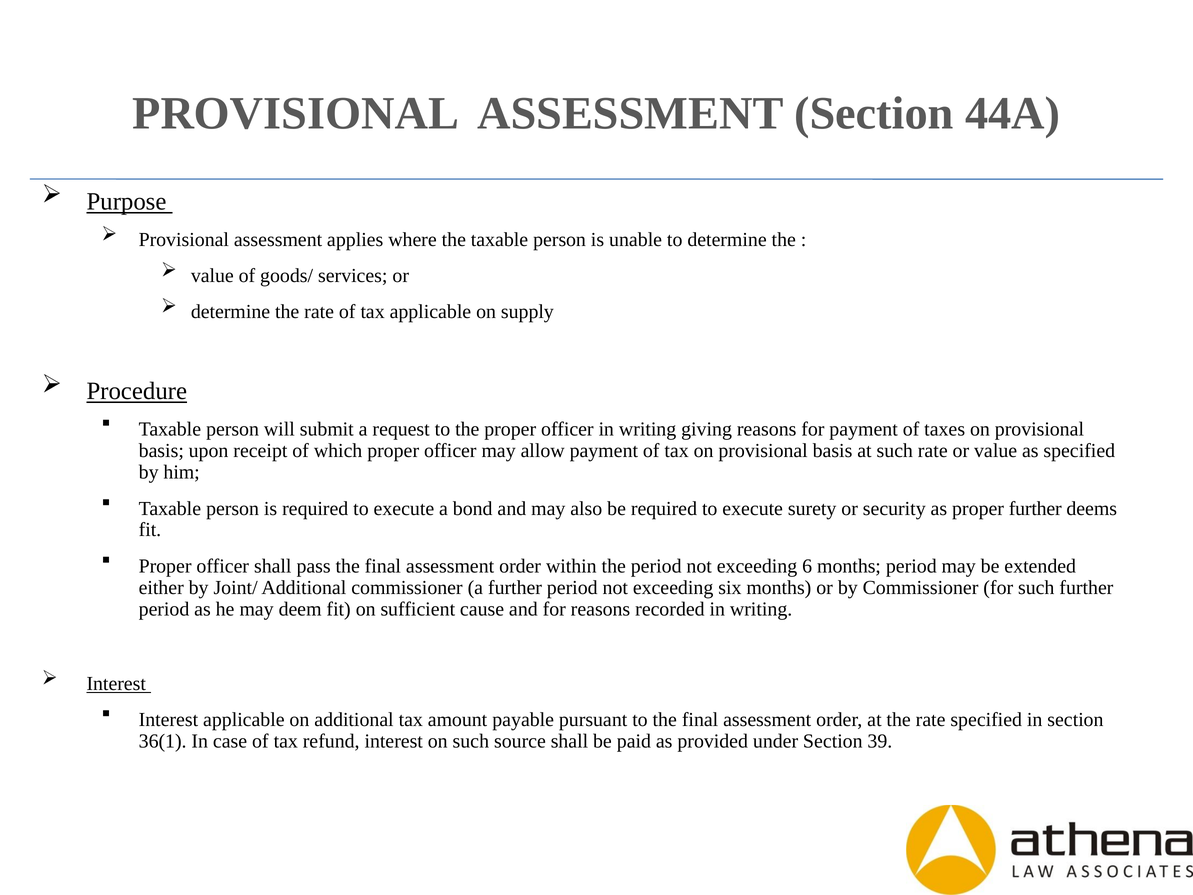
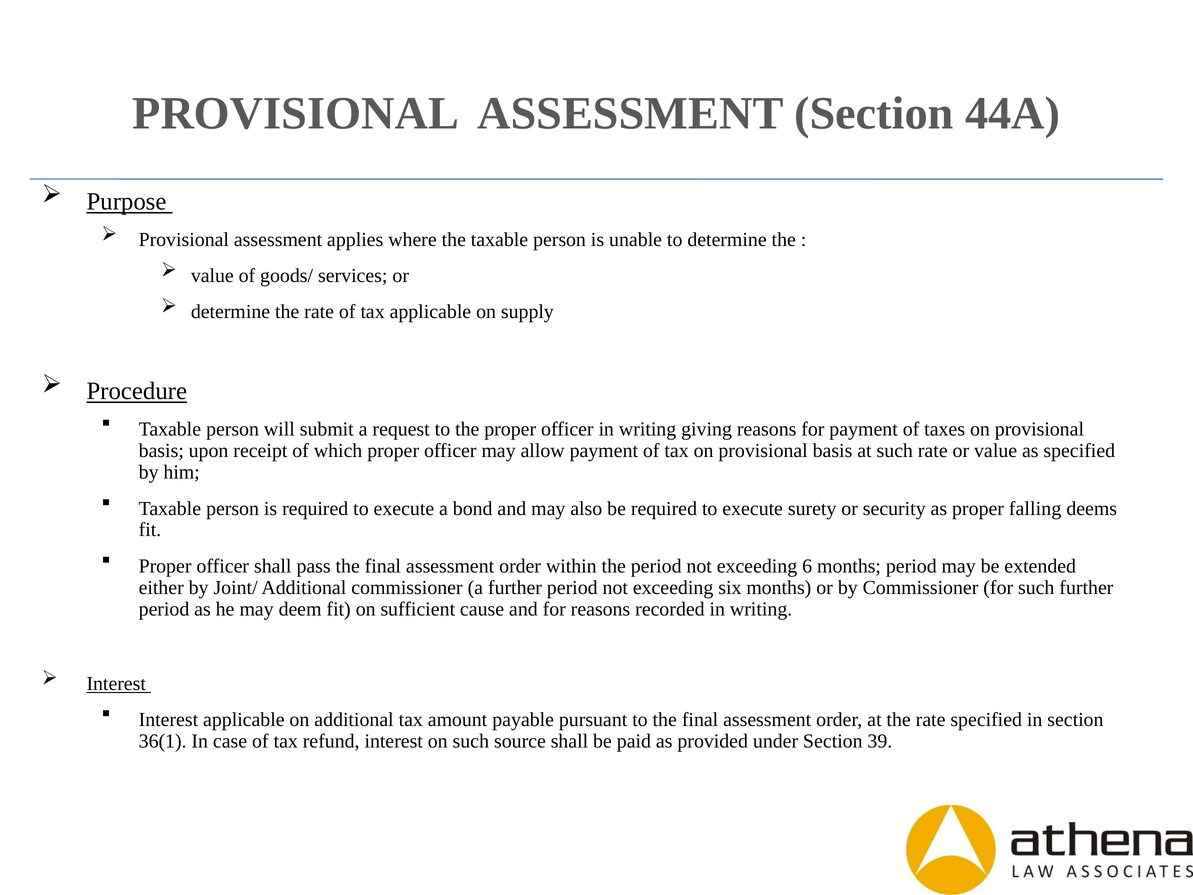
proper further: further -> falling (1035, 508)
